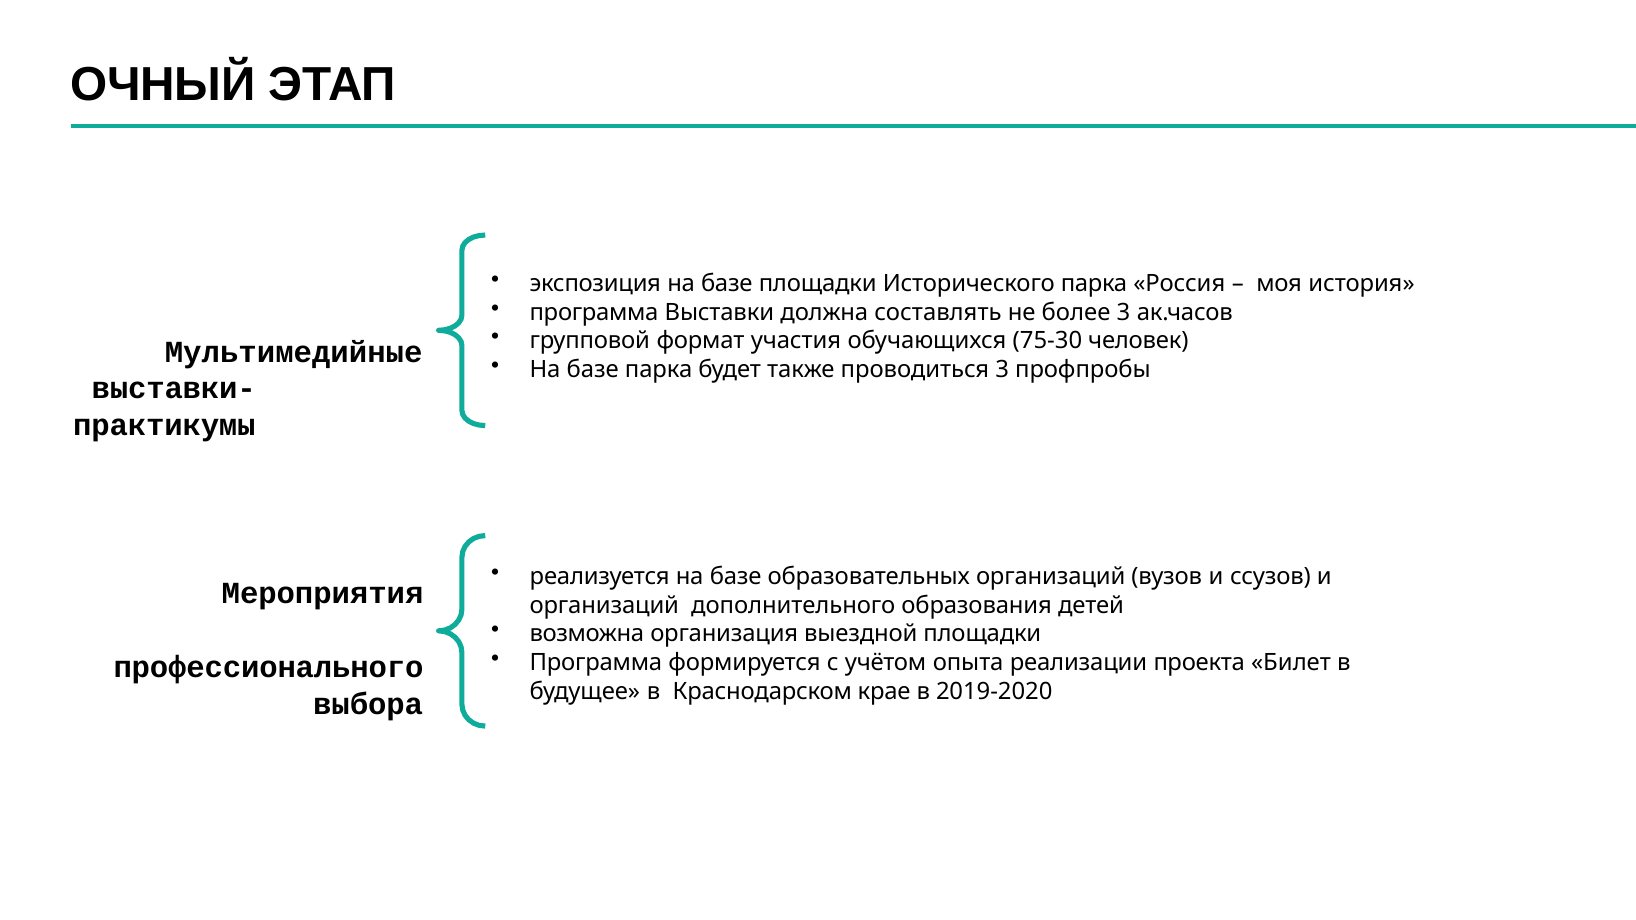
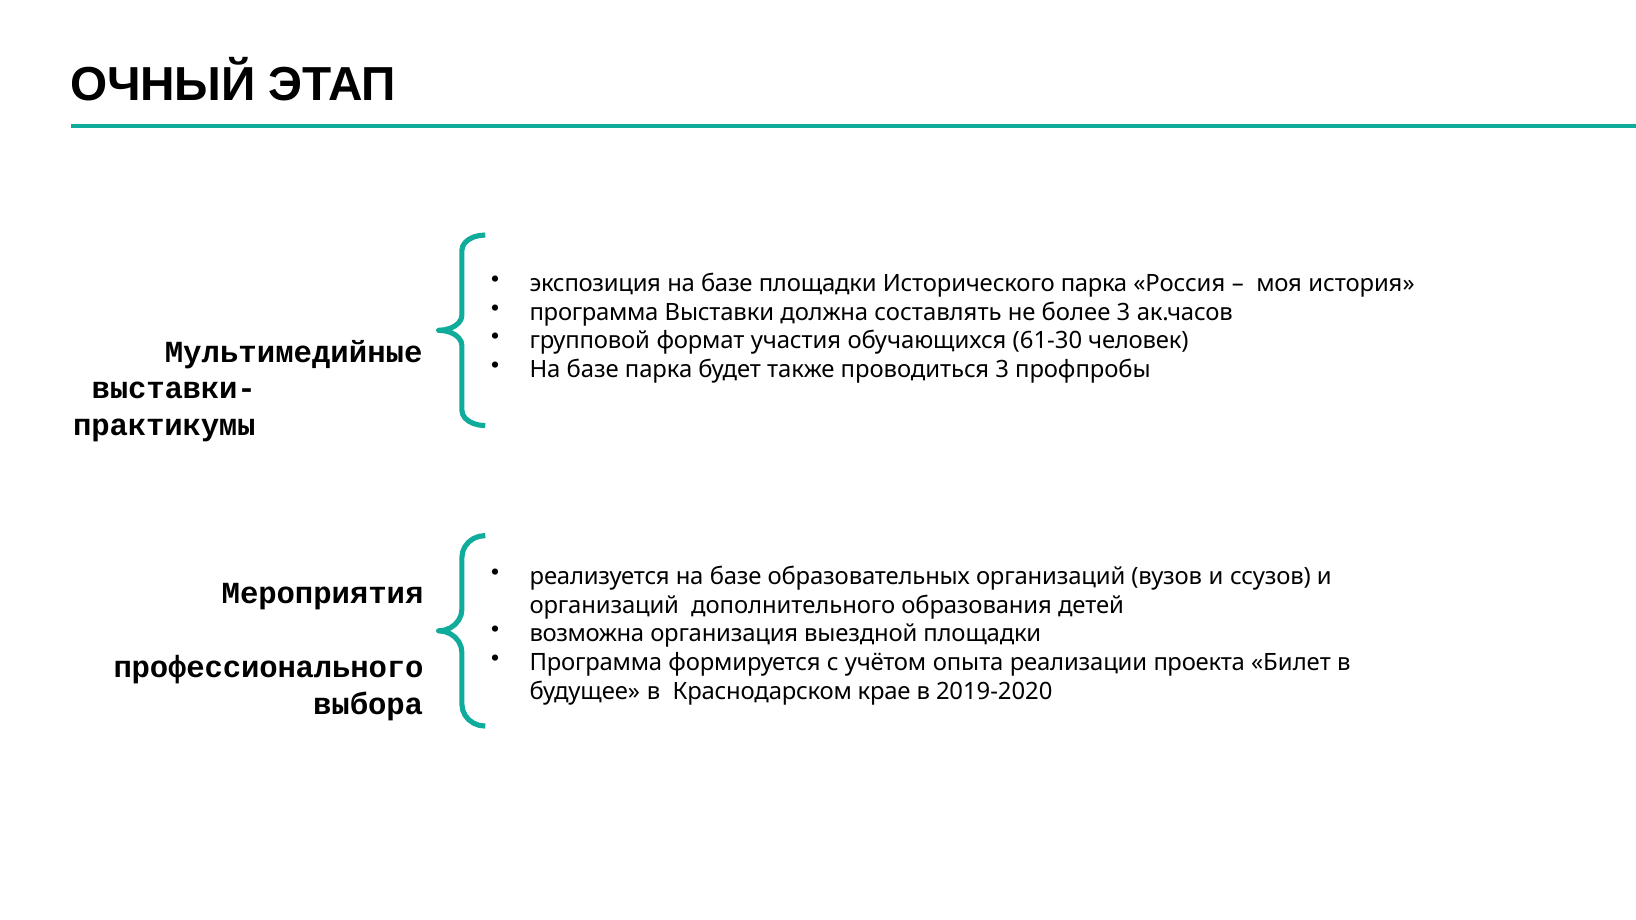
75-30: 75-30 -> 61-30 (1047, 341)
